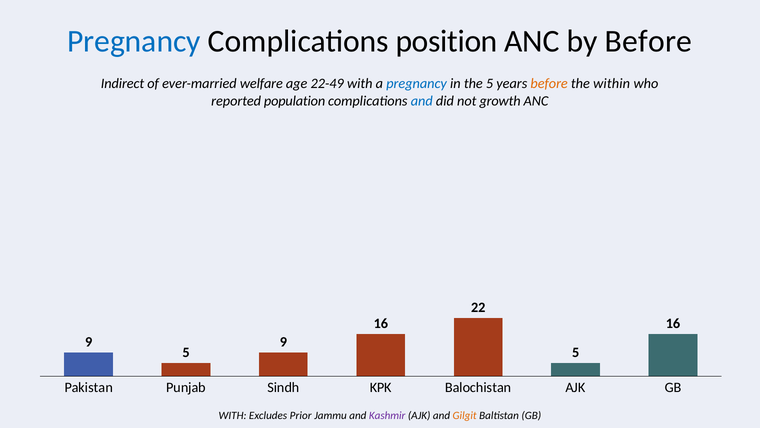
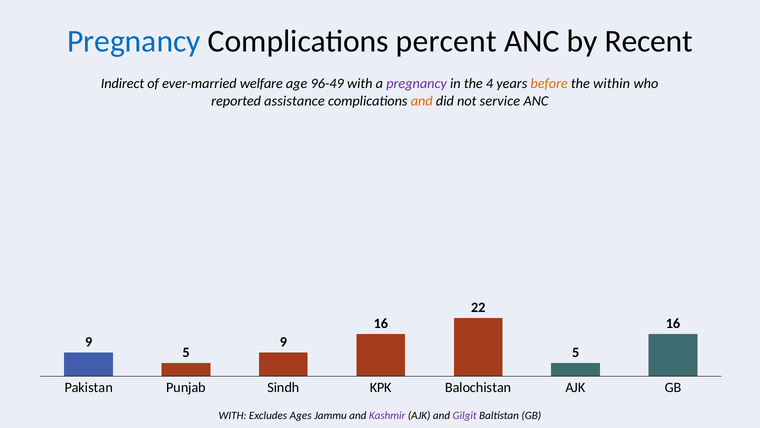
position: position -> percent (446, 41)
by Before: Before -> Recent (649, 41)
22-49: 22-49 -> 96-49 (327, 84)
pregnancy colour: blue -> purple (417, 84)
the 5: 5 -> 4 (490, 84)
population: population -> assistance (294, 101)
and colour: blue -> orange (422, 101)
growth: growth -> service (500, 101)
Prior: Prior -> Ages (301, 415)
Gilgit colour: orange -> purple (465, 415)
